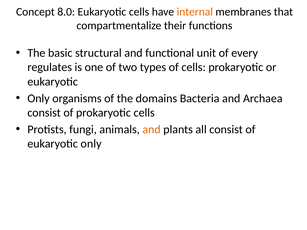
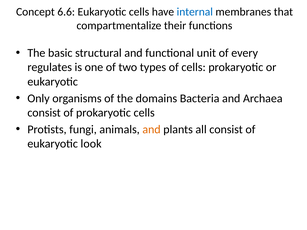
8.0: 8.0 -> 6.6 (66, 12)
internal colour: orange -> blue (195, 12)
eukaryotic only: only -> look (91, 144)
